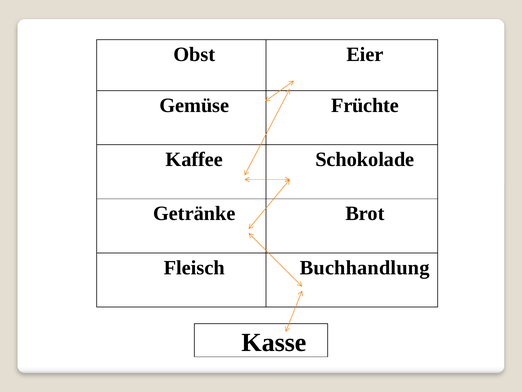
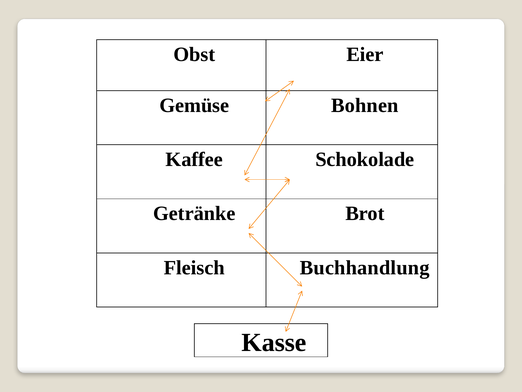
Früchte: Früchte -> Bohnen (365, 105)
